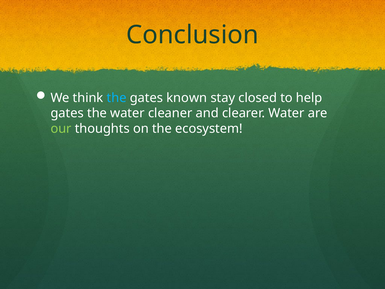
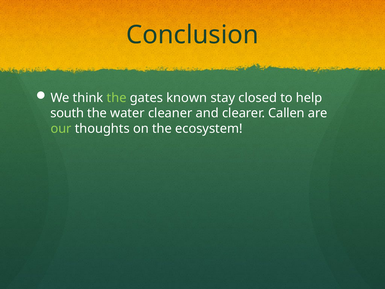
the colour: light blue -> light green (117, 98)
gates: gates -> south (67, 113)
clearer Water: Water -> Callen (286, 113)
